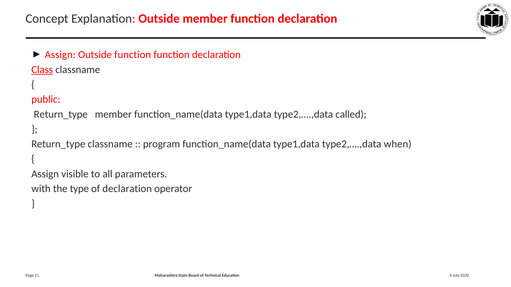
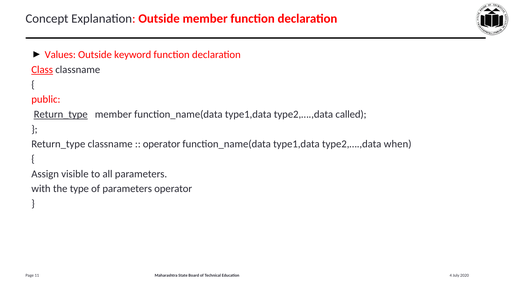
Assign: Assign -> Values (60, 55)
Outside function: function -> keyword (133, 55)
Return_type underline: none -> present (61, 114)
program: program -> operator (162, 144)
of declaration: declaration -> parameters (127, 189)
